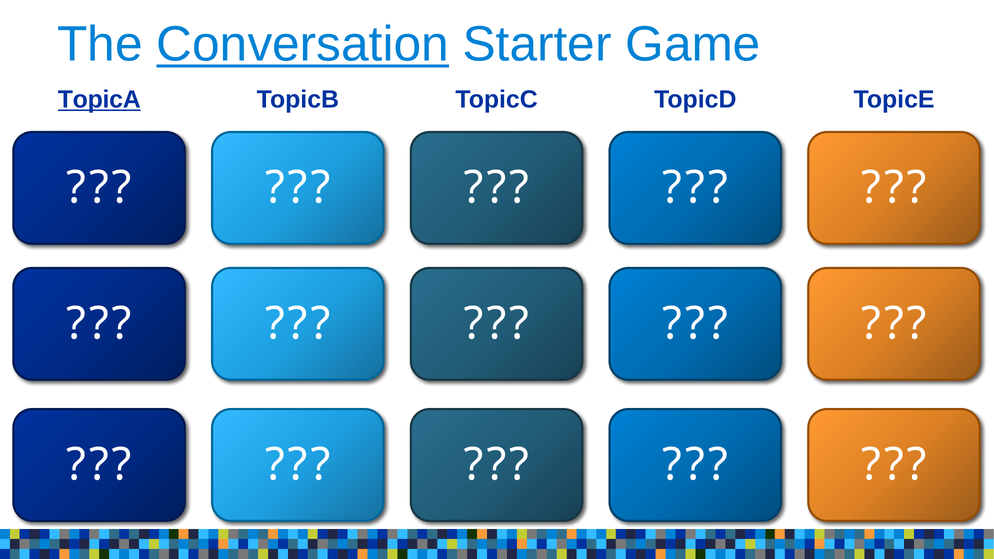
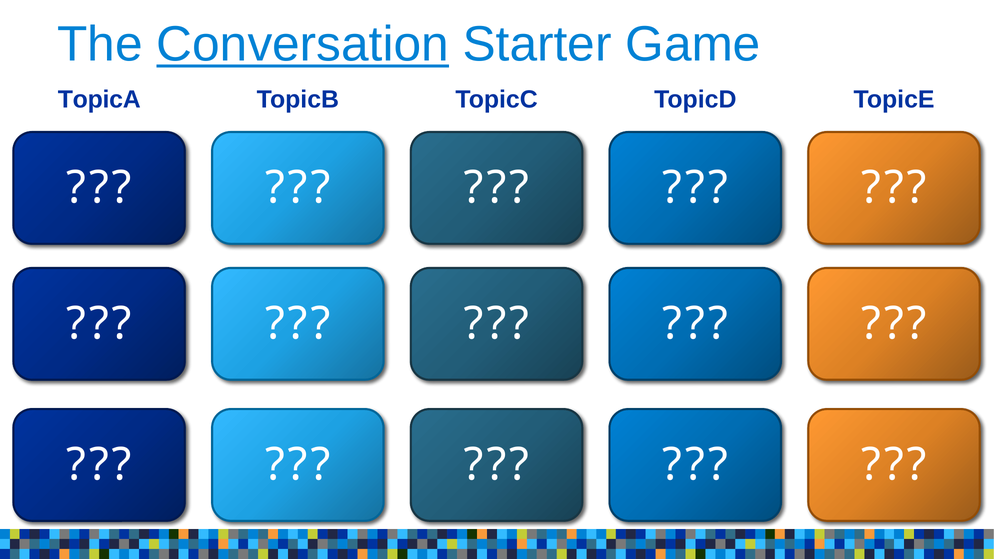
TopicA underline: present -> none (99, 100)
